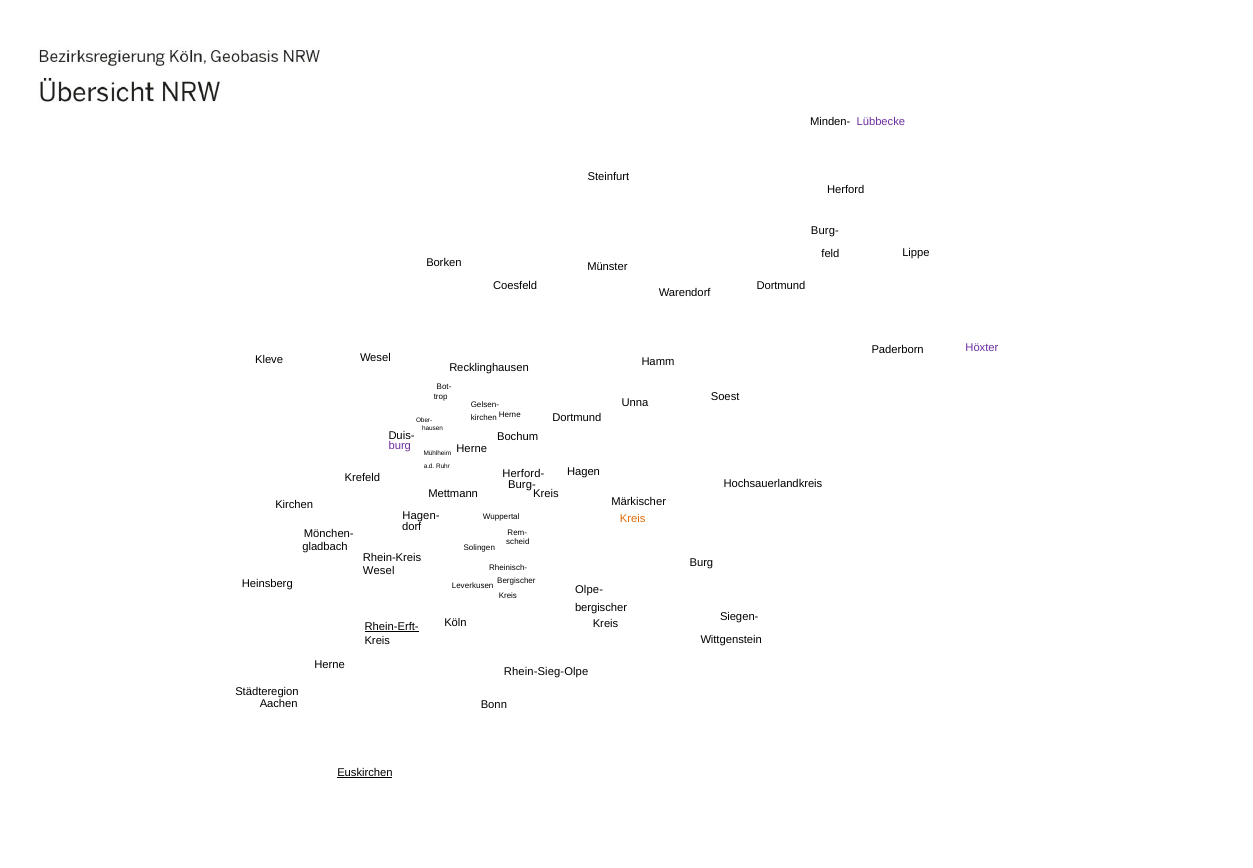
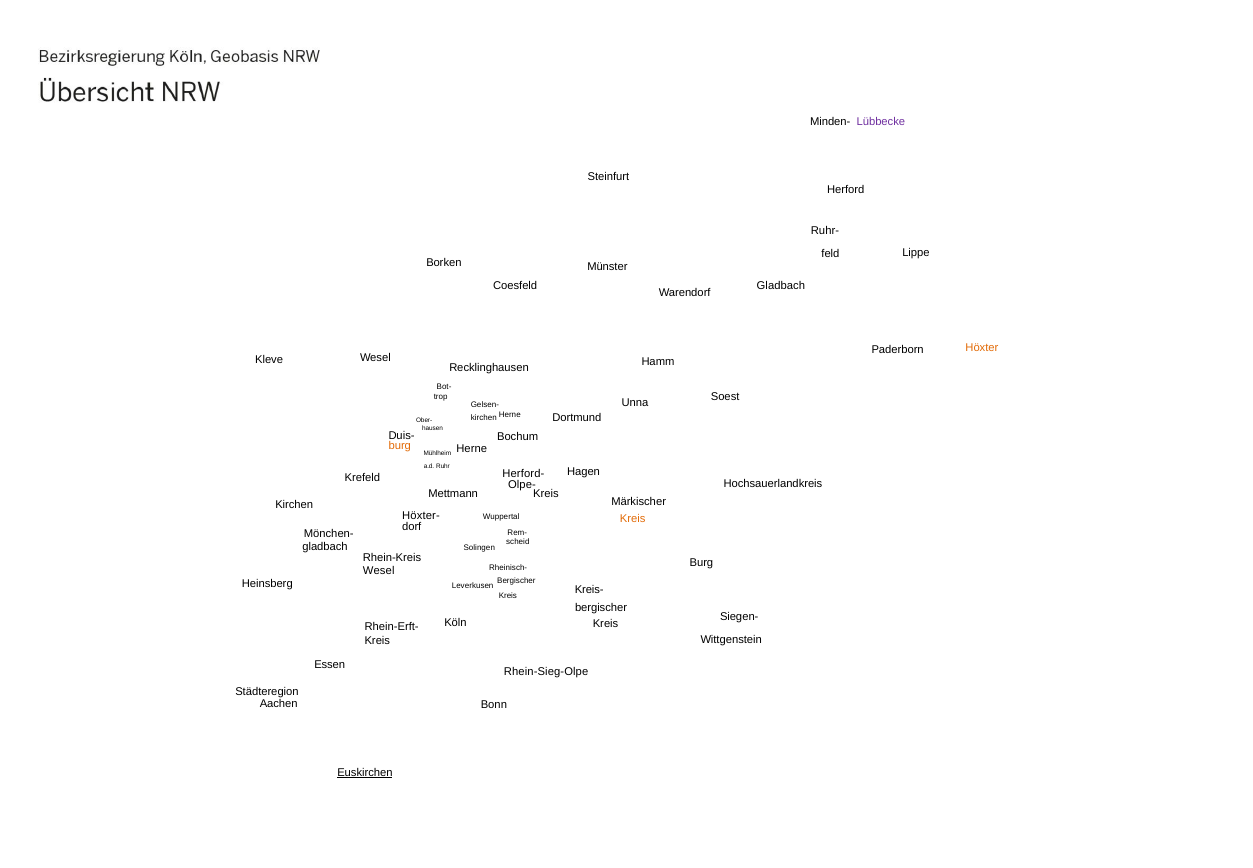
Burg-: Burg- -> Ruhr- (825, 230)
Dortmund: Dortmund -> Gladbach (781, 286)
Höxter colour: purple -> orange (982, 348)
burg colour: purple -> orange (400, 445)
Burg-: Burg- -> Olpe- (522, 485)
Hagen-: Hagen- -> Höxter- (421, 516)
Olpe-: Olpe- -> Kreis- (589, 589)
Rhein-Erft- underline: present -> none (392, 627)
Herne: Herne -> Essen (330, 664)
